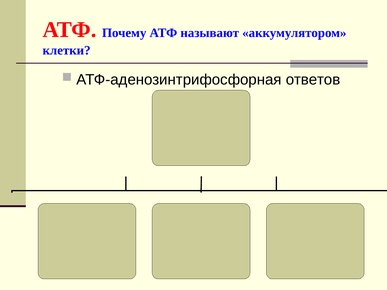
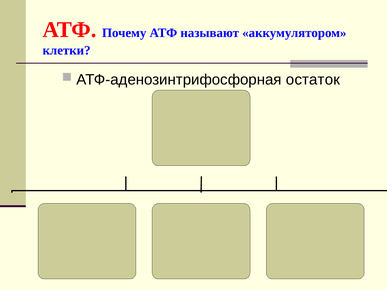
ответов: ответов -> остаток (313, 80)
